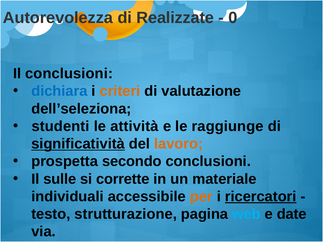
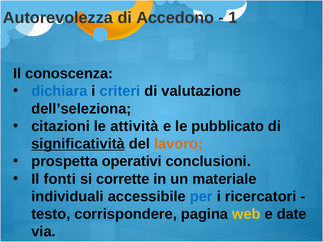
Realizzate: Realizzate -> Accedono (175, 18)
0: 0 -> 1 (233, 18)
Il conclusioni: conclusioni -> conoscenza (69, 74)
criteri colour: orange -> blue (120, 91)
studenti: studenti -> citazioni (61, 126)
raggiunge: raggiunge -> pubblicato (228, 126)
secondo: secondo -> operativi (132, 162)
sulle: sulle -> fonti (60, 179)
per colour: orange -> blue (201, 197)
ricercatori underline: present -> none (261, 197)
strutturazione: strutturazione -> corrispondere (126, 214)
web colour: light blue -> yellow (246, 214)
